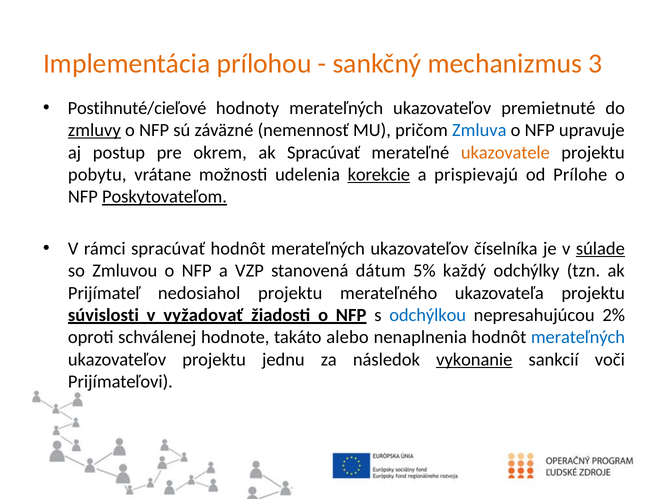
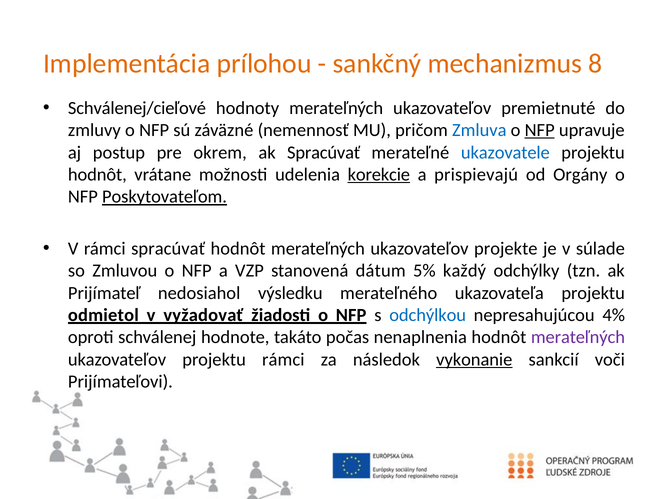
3: 3 -> 8 (595, 63)
Postihnuté/cieľové: Postihnuté/cieľové -> Schválenej/cieľové (137, 108)
zmluvy underline: present -> none (94, 130)
NFP underline: none -> present (540, 130)
ukazovatele colour: orange -> blue (505, 152)
pobytu: pobytu -> hodnôt (97, 174)
Prílohe: Prílohe -> Orgány (580, 174)
číselníka: číselníka -> projekte (506, 248)
súlade underline: present -> none (600, 248)
nedosiahol projektu: projektu -> výsledku (290, 293)
súvislosti: súvislosti -> odmietol (103, 315)
2%: 2% -> 4% (614, 315)
alebo: alebo -> počas (348, 337)
merateľných colour: blue -> purple (578, 337)
projektu jednu: jednu -> rámci (283, 359)
